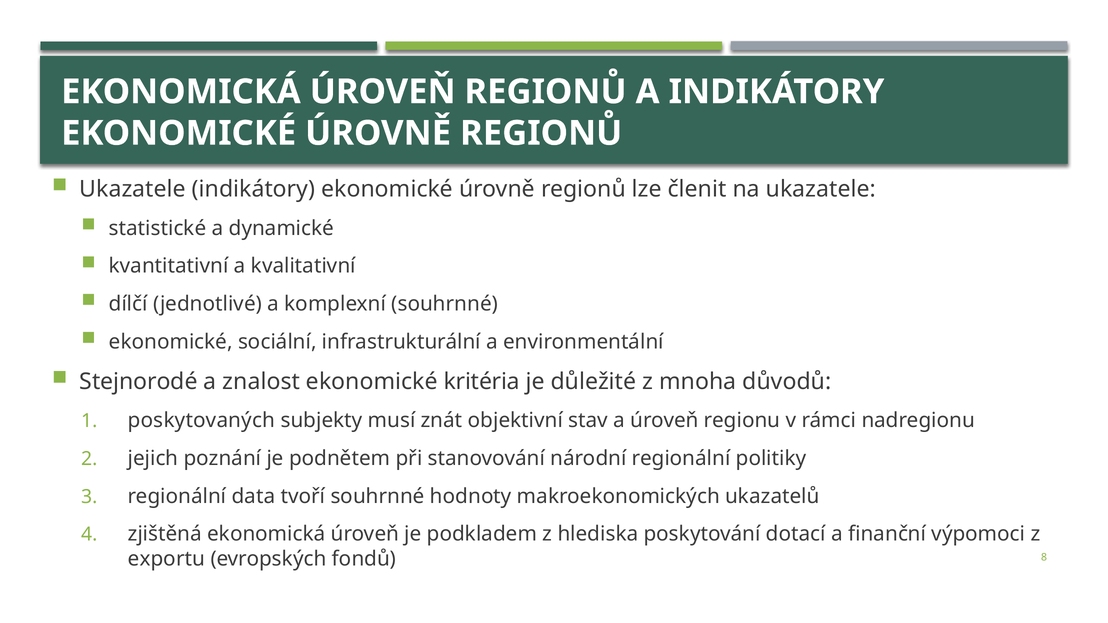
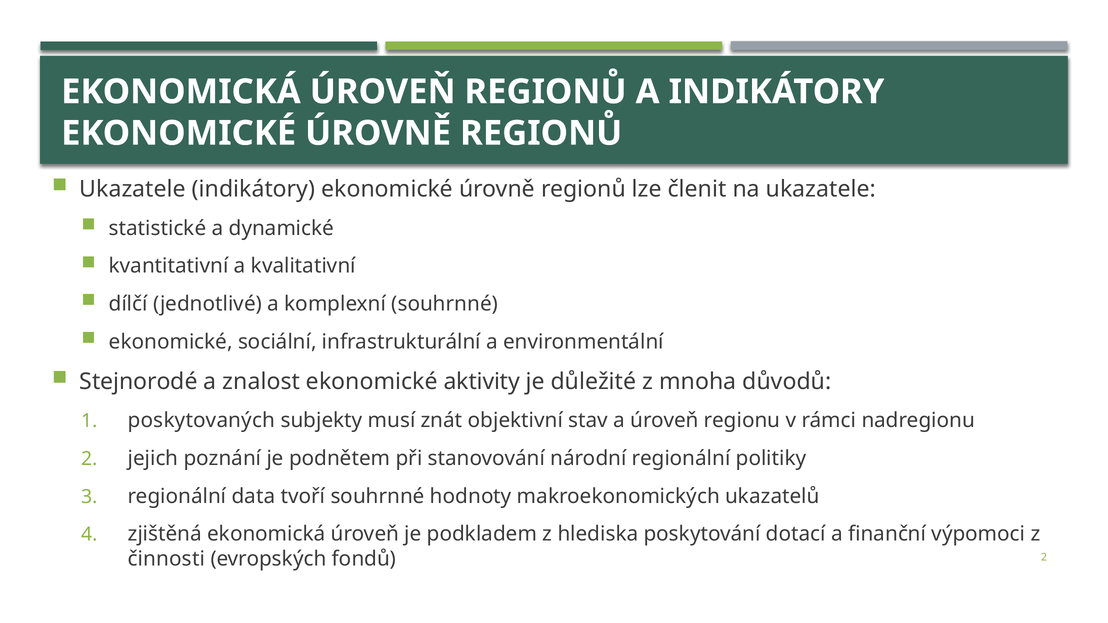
kritéria: kritéria -> aktivity (482, 382)
exportu: exportu -> činnosti (166, 559)
fondů 8: 8 -> 2 (1044, 558)
